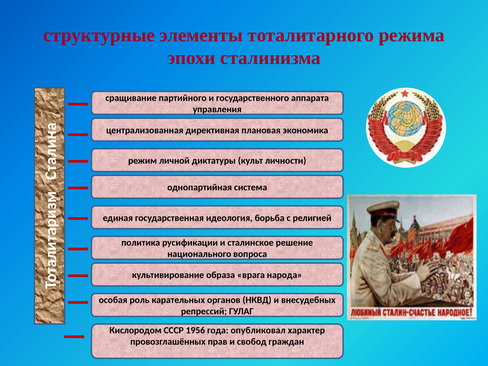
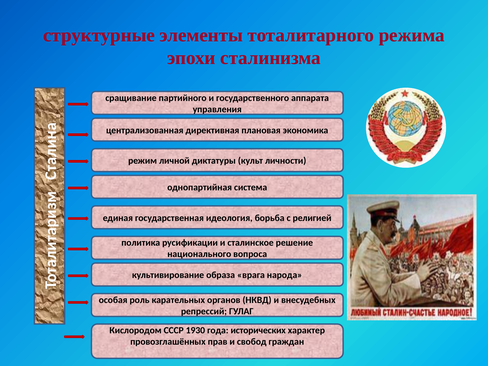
1956: 1956 -> 1930 (195, 330)
опубликовал: опубликовал -> исторических (258, 330)
